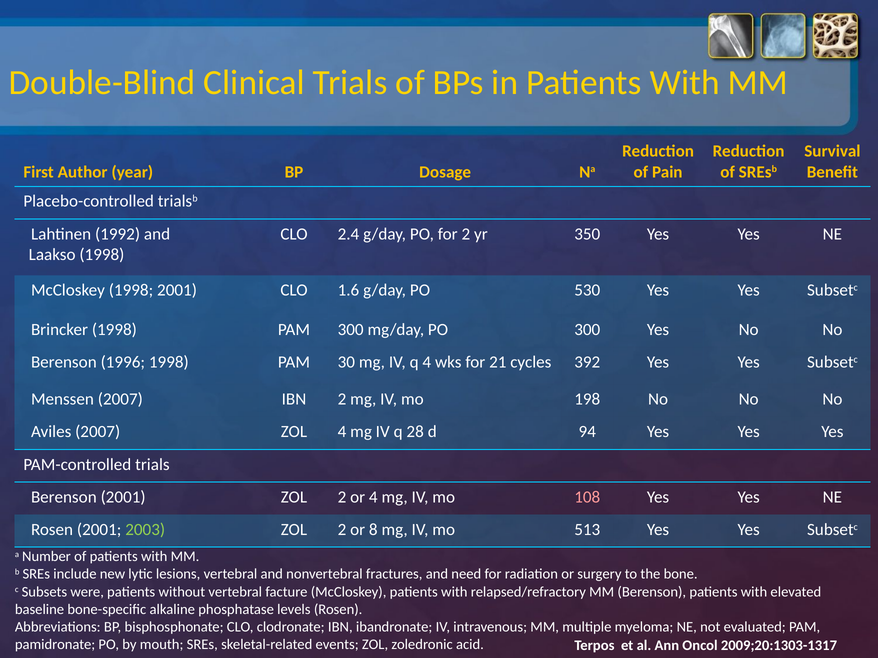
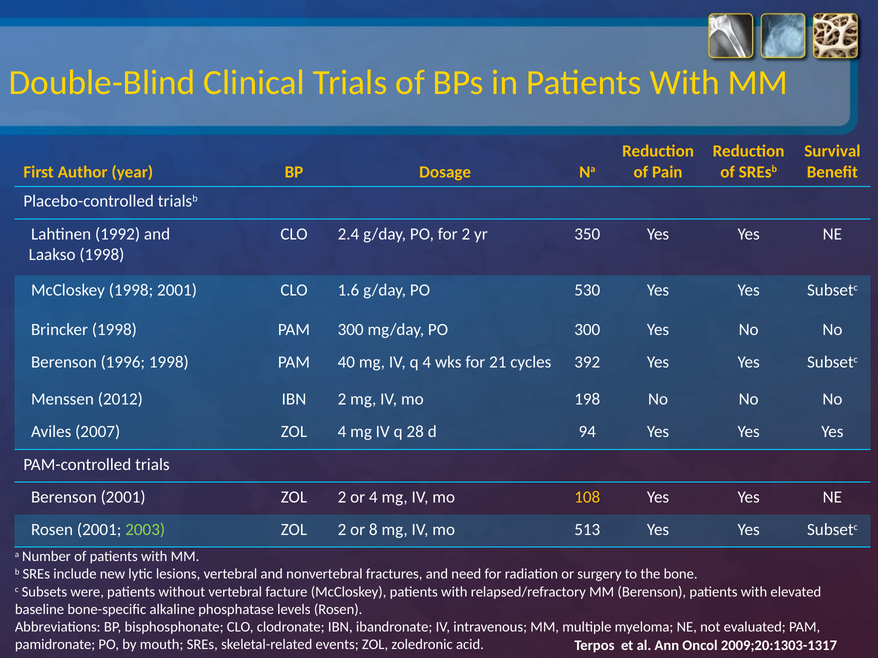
30: 30 -> 40 (346, 363)
Menssen 2007: 2007 -> 2012 (120, 400)
108 colour: pink -> yellow (587, 497)
